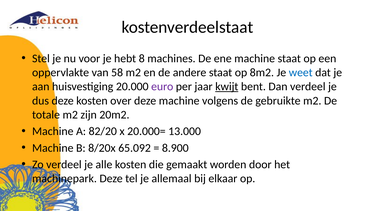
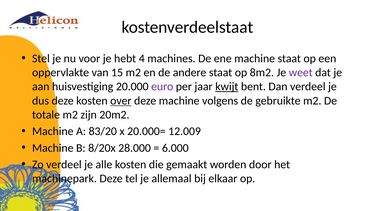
8: 8 -> 4 (142, 58)
58: 58 -> 15 (117, 73)
weet colour: blue -> purple (301, 73)
over underline: none -> present (121, 101)
82/20: 82/20 -> 83/20 (103, 131)
13.000: 13.000 -> 12.009 (185, 131)
65.092: 65.092 -> 28.000 (135, 148)
8.900: 8.900 -> 6.000 (175, 148)
